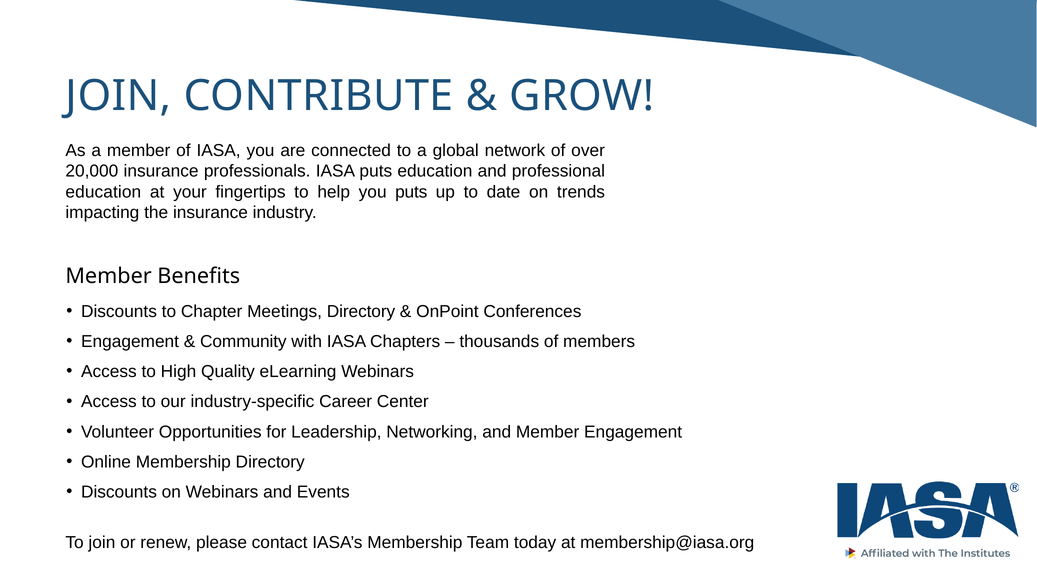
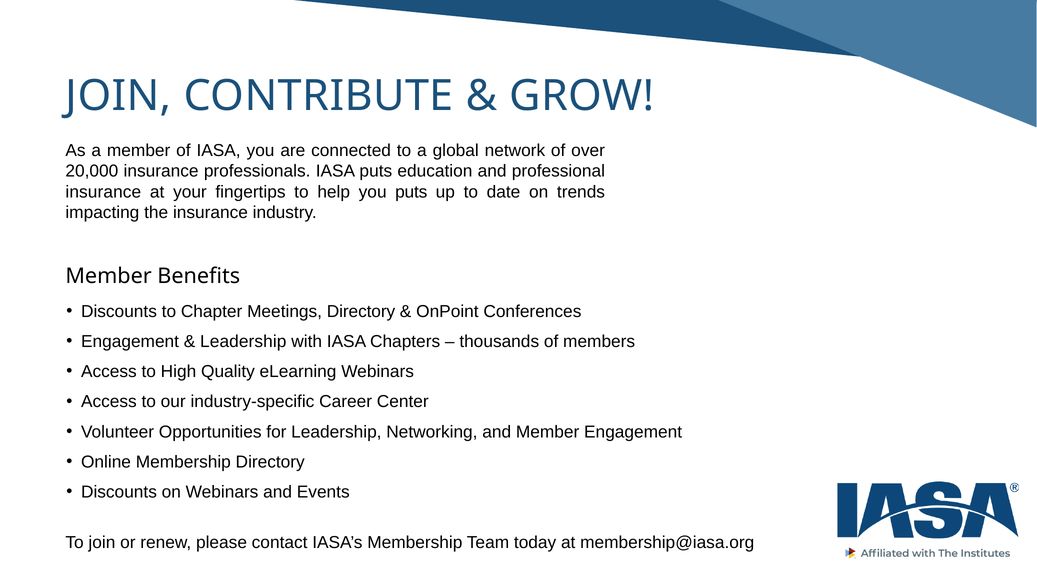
education: education -> insurance (103, 192)
Community: Community -> Leadership (243, 342)
